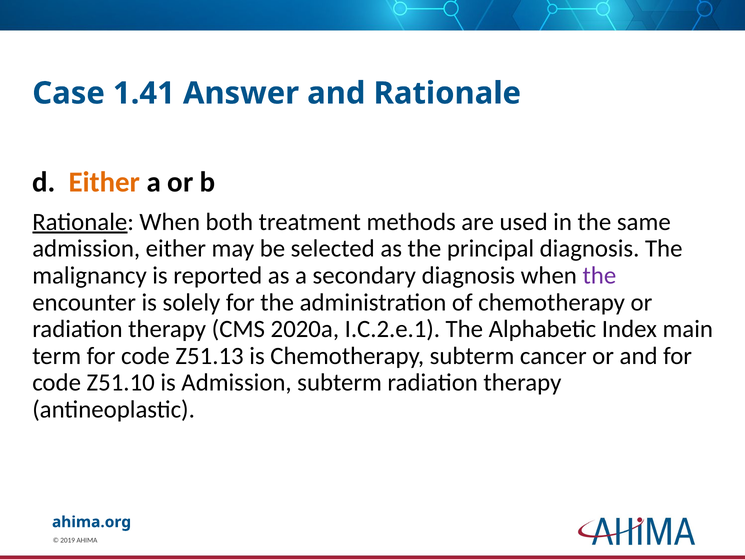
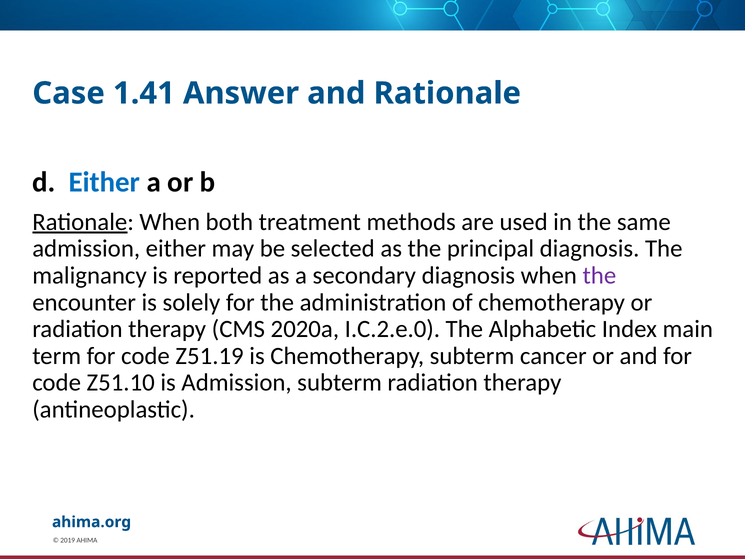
Either colour: orange -> blue (104, 182)
I.C.2.e.1: I.C.2.e.1 -> I.C.2.e.0 (392, 329)
Z51.13: Z51.13 -> Z51.19 (210, 356)
